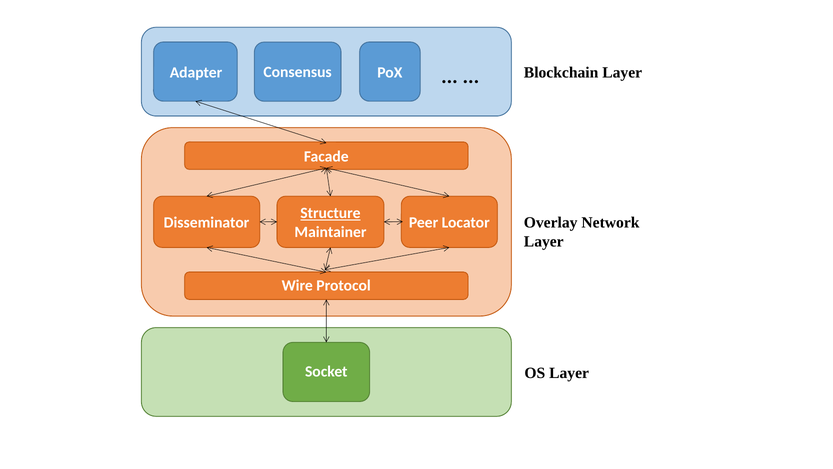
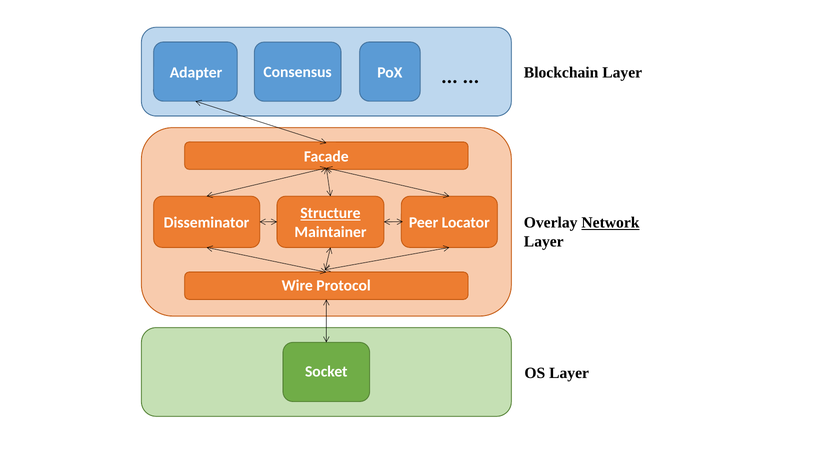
Network underline: none -> present (610, 223)
